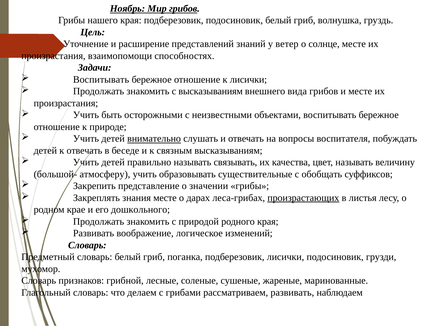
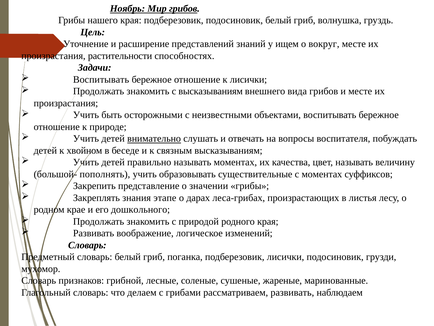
ветер: ветер -> ищем (287, 44)
солнце: солнце -> вокруг (324, 44)
взаимопомощи: взаимопомощи -> растительности (120, 56)
к отвечать: отвечать -> хвойном (84, 150)
называть связывать: связывать -> моментах (235, 162)
атмосферу: атмосферу -> пополнять (105, 174)
с обобщать: обобщать -> моментах (322, 174)
знания месте: месте -> этапе (165, 198)
произрастающих underline: present -> none (303, 198)
